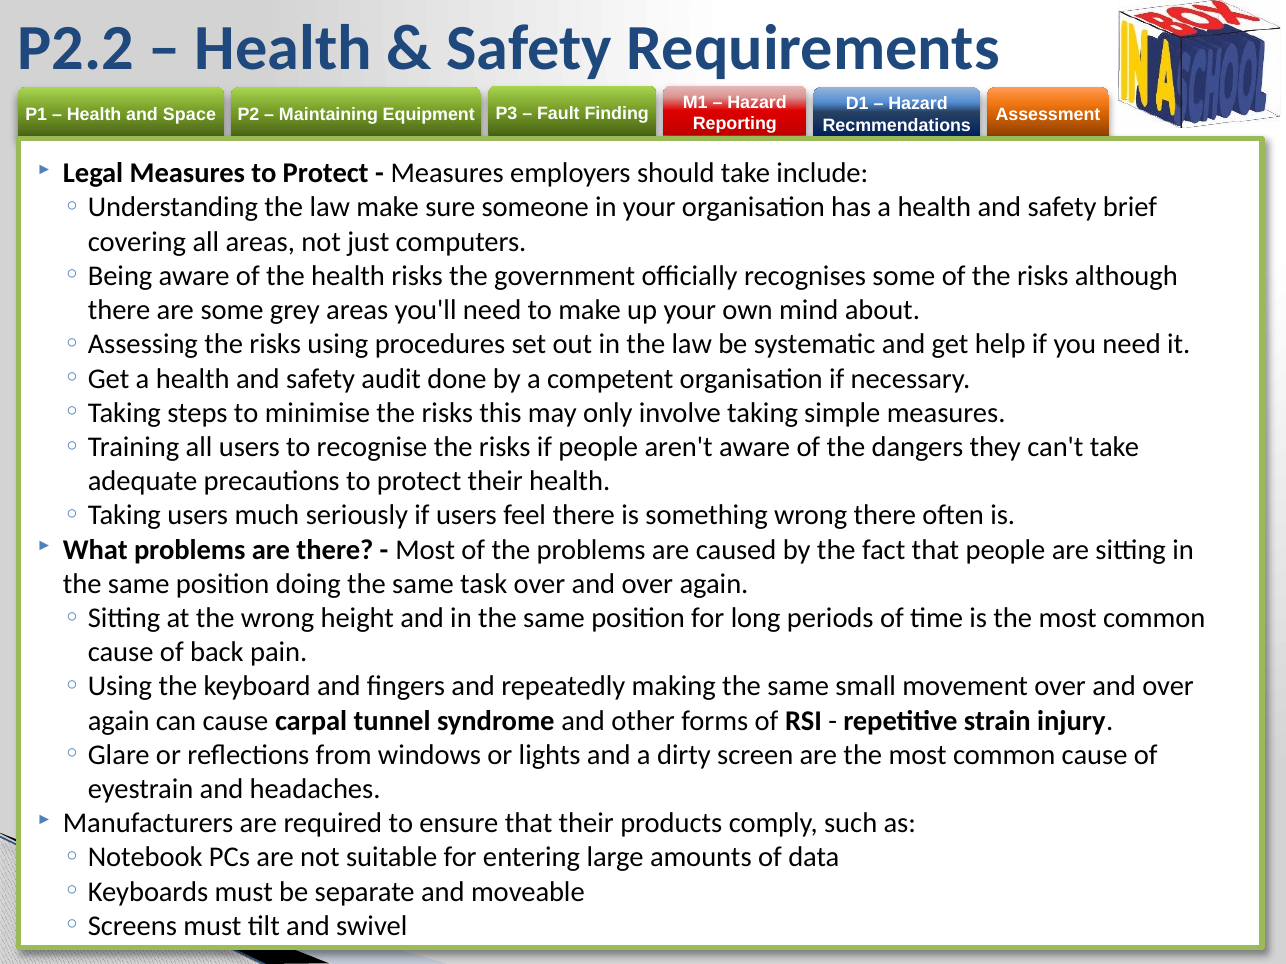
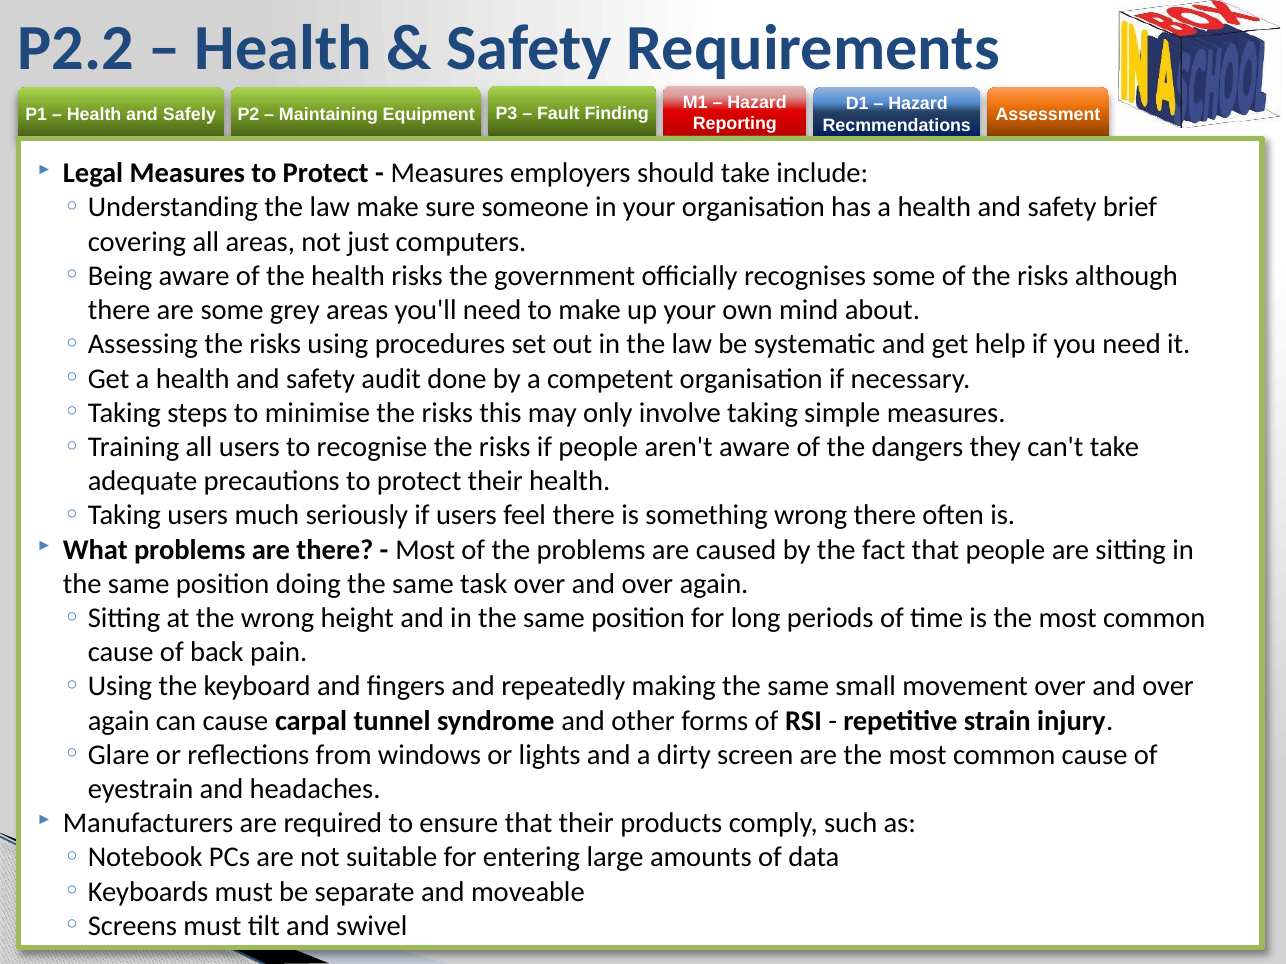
Space: Space -> Safely (189, 115)
